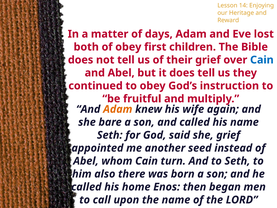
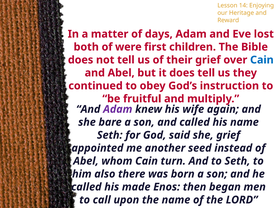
of obey: obey -> were (128, 47)
Adam colour: orange -> purple (118, 109)
home: home -> made (136, 187)
